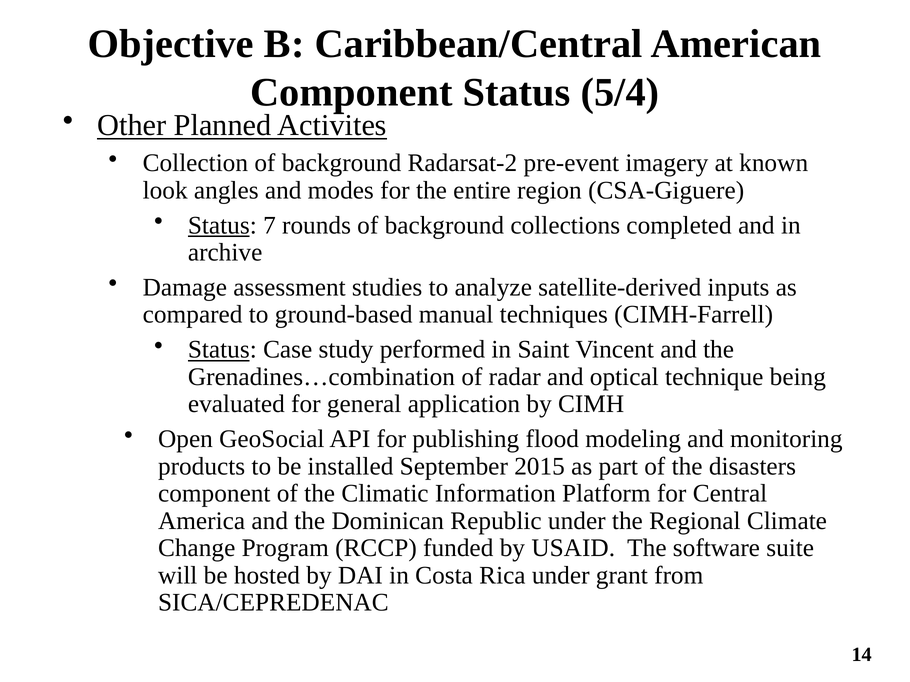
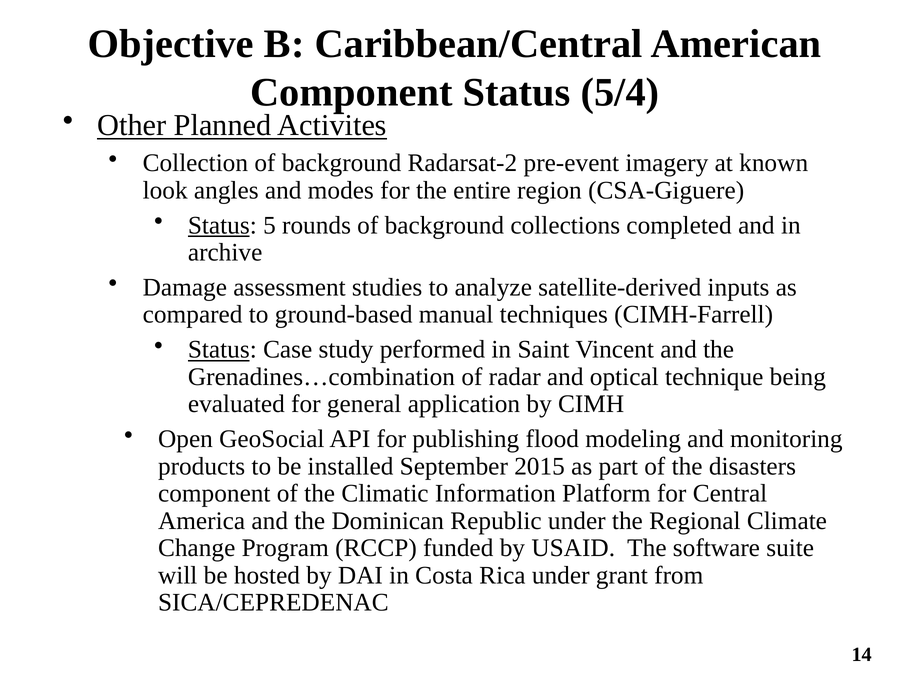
7: 7 -> 5 (269, 225)
